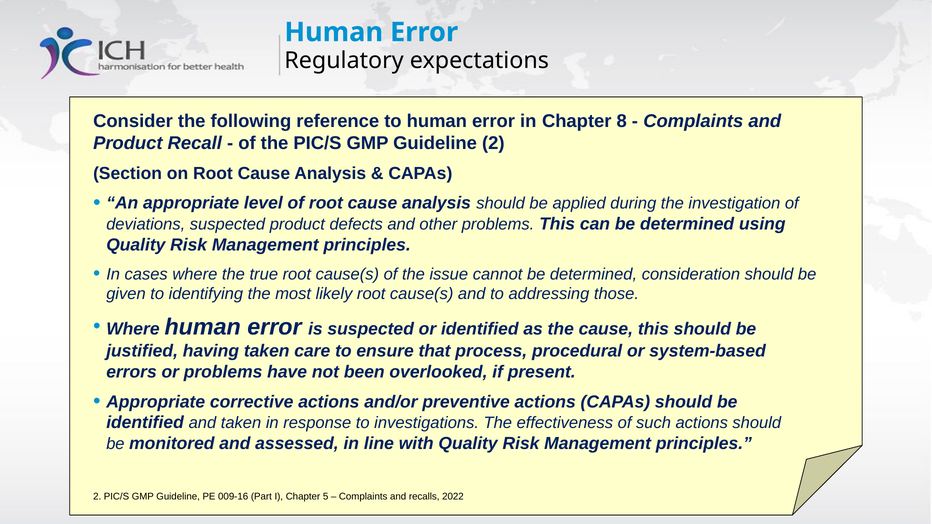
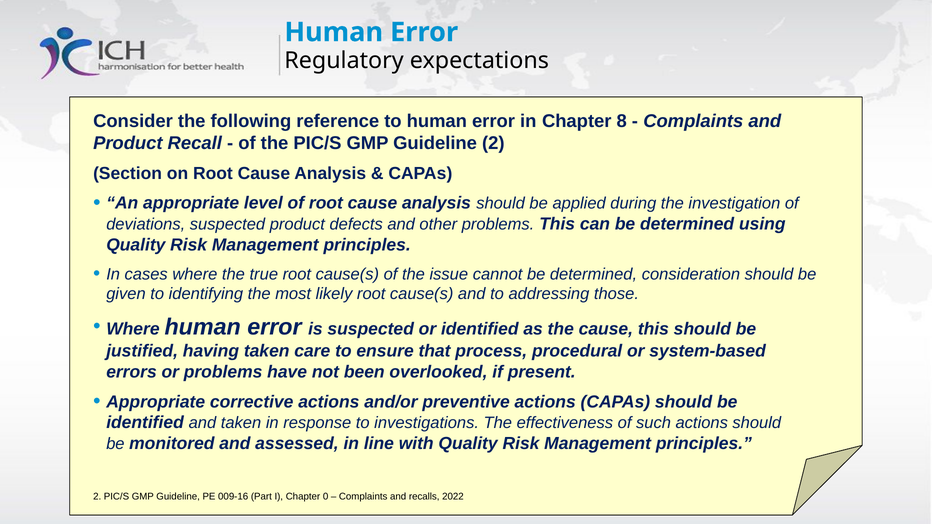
5: 5 -> 0 (326, 497)
